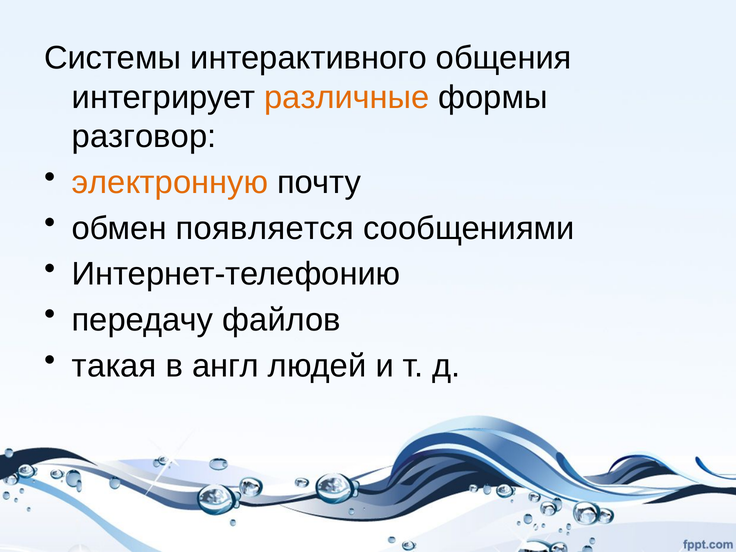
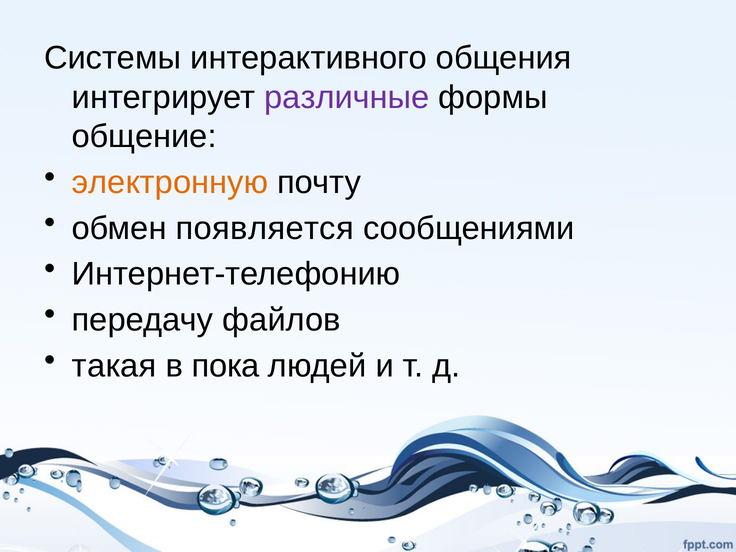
различные colour: orange -> purple (347, 97)
разговор: разговор -> общение (144, 137)
англ: англ -> пока (226, 366)
